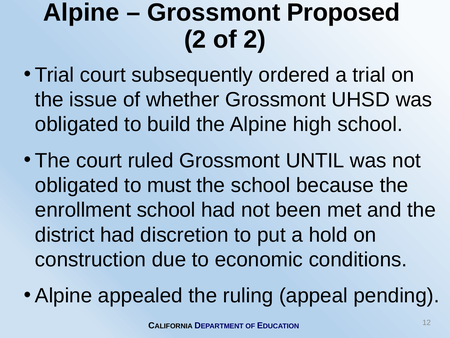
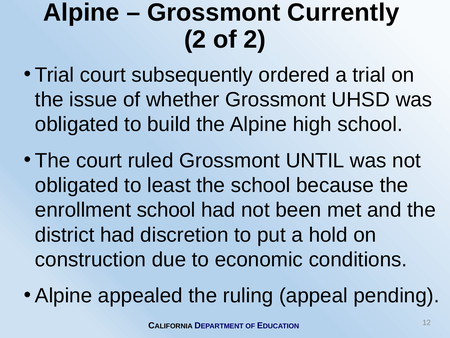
Proposed: Proposed -> Currently (343, 12)
must: must -> least (169, 185)
